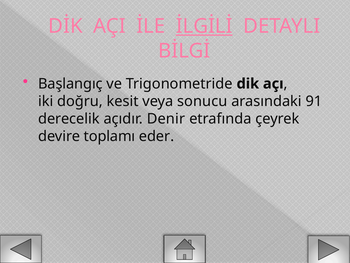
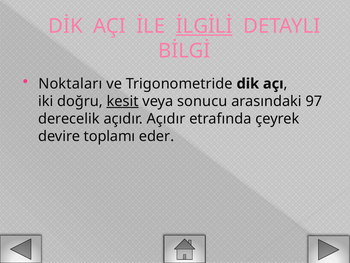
Başlangıç: Başlangıç -> Noktaları (70, 84)
kesit underline: none -> present (123, 101)
91: 91 -> 97 (314, 101)
açıdır Denir: Denir -> Açıdır (166, 119)
